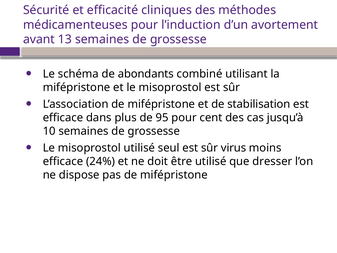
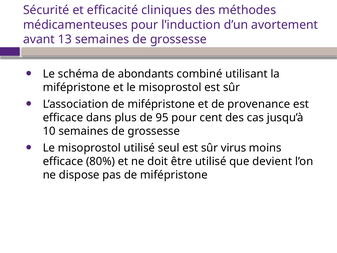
stabilisation: stabilisation -> provenance (259, 104)
24%: 24% -> 80% (101, 161)
dresser: dresser -> devient (272, 161)
